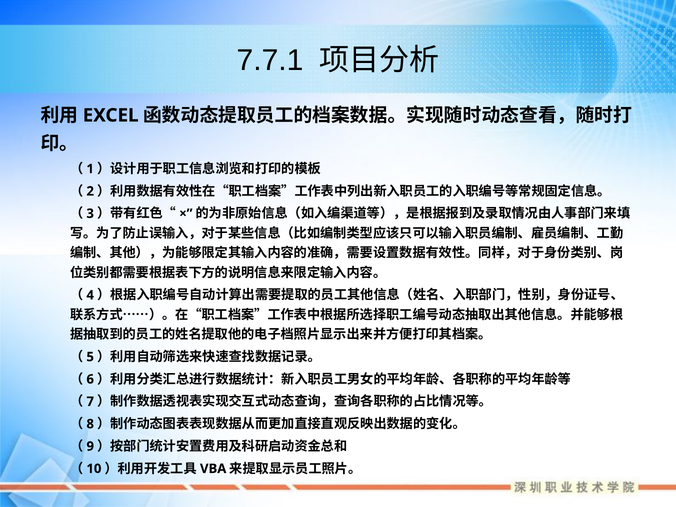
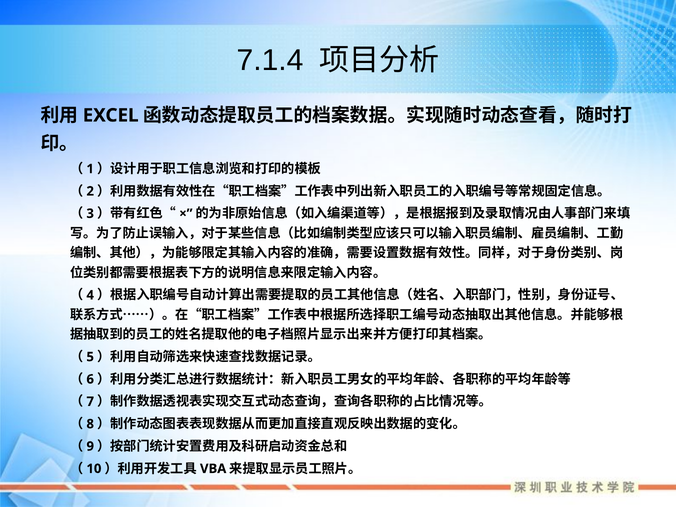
7.7.1: 7.7.1 -> 7.1.4 (270, 60)
